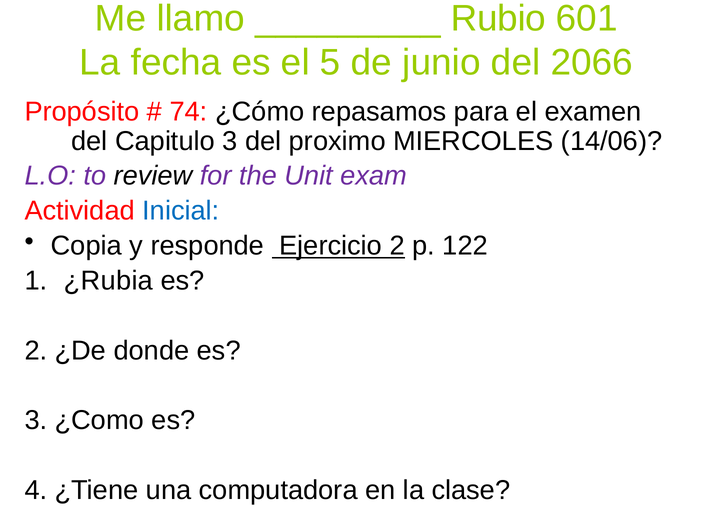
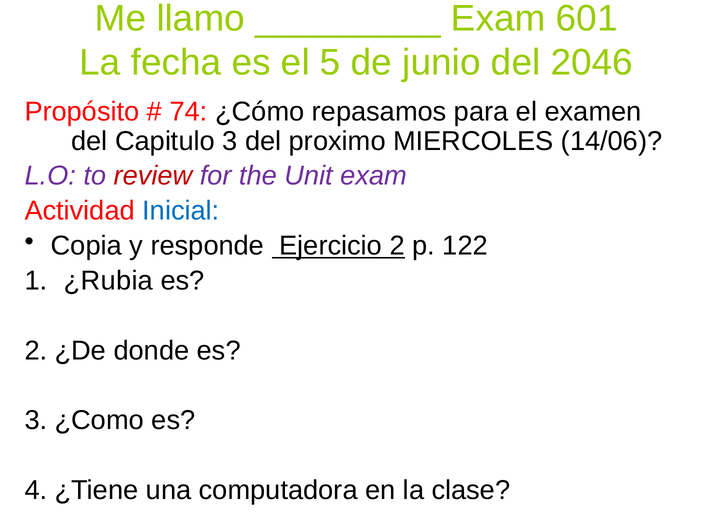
Rubio: Rubio -> Exam (498, 18)
2066: 2066 -> 2046 (592, 63)
review colour: black -> red (153, 176)
